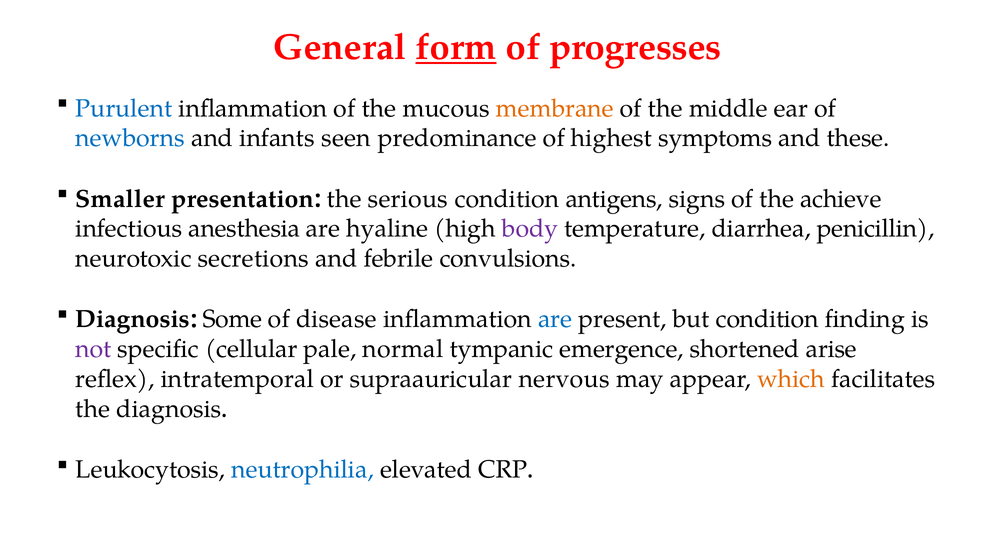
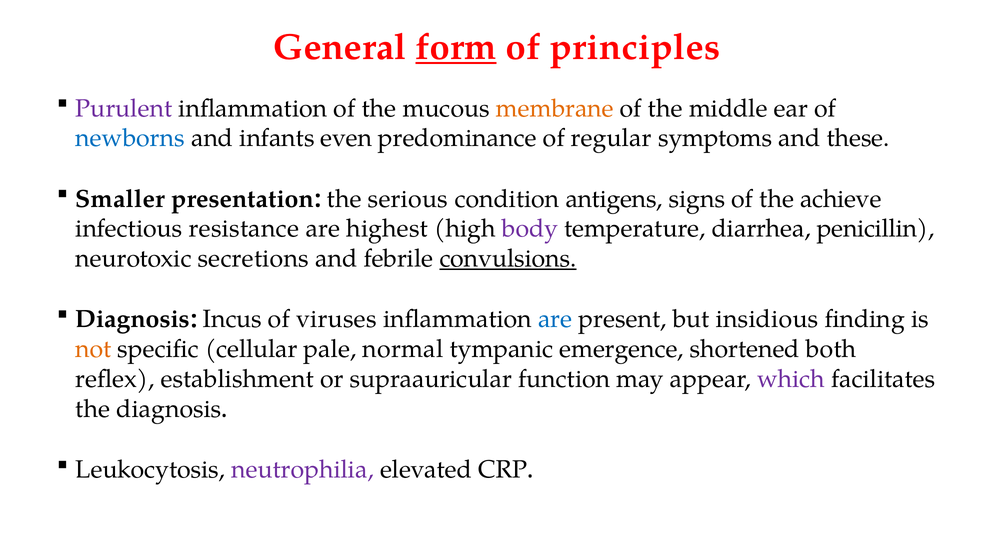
progresses: progresses -> principles (635, 47)
Purulent colour: blue -> purple (124, 108)
seen: seen -> even (346, 138)
highest: highest -> regular (611, 138)
anesthesia: anesthesia -> resistance (244, 229)
hyaline: hyaline -> highest (387, 229)
convulsions underline: none -> present (508, 258)
Some: Some -> Incus (232, 319)
disease: disease -> viruses (336, 319)
but condition: condition -> insidious (767, 319)
not colour: purple -> orange (93, 349)
arise: arise -> both (831, 349)
intratemporal: intratemporal -> establishment (237, 379)
nervous: nervous -> function (564, 379)
which colour: orange -> purple (791, 379)
neutrophilia colour: blue -> purple (303, 469)
